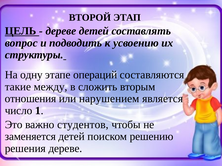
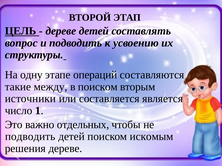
в сложить: сложить -> поиском (98, 87)
отношения: отношения -> источники (30, 99)
нарушением: нарушением -> составляется (109, 99)
студентов: студентов -> отдельных (83, 125)
заменяется: заменяется -> подводить (30, 137)
решению: решению -> искомым (152, 137)
